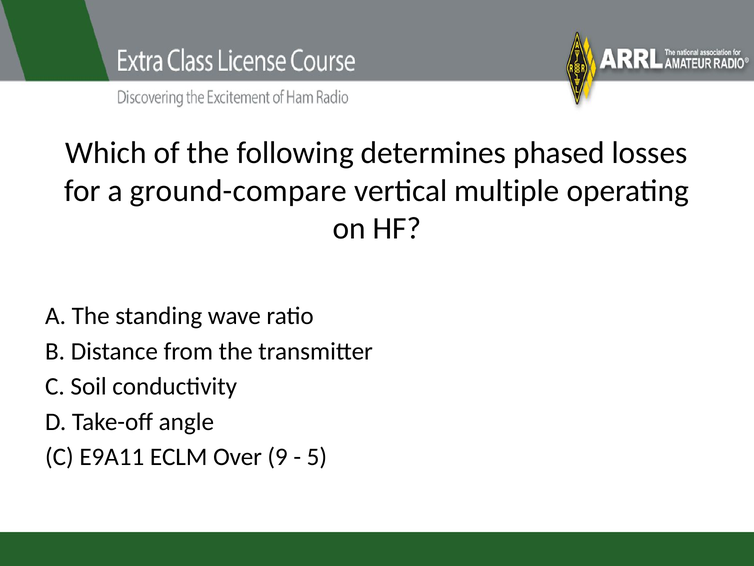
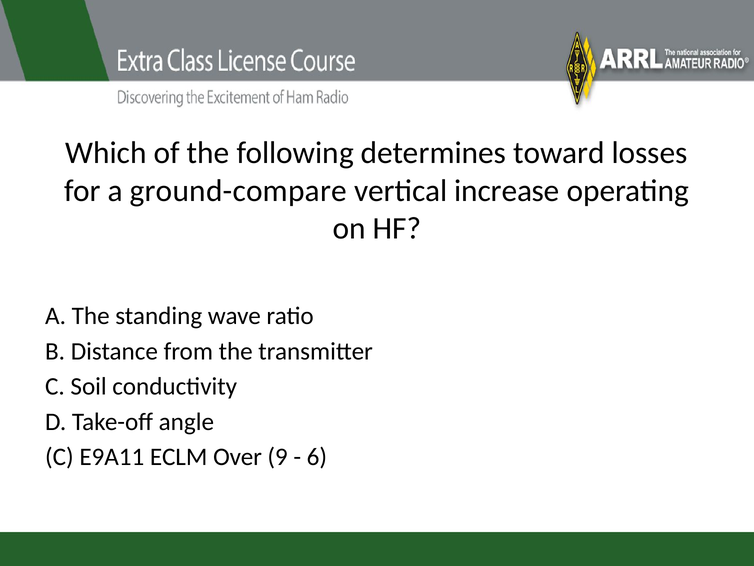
phased: phased -> toward (559, 153)
multiple: multiple -> increase (507, 191)
5: 5 -> 6 (317, 457)
